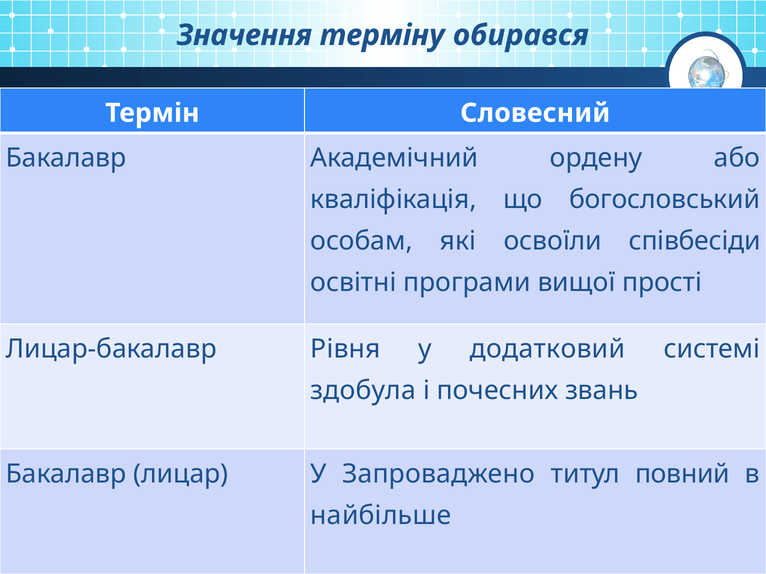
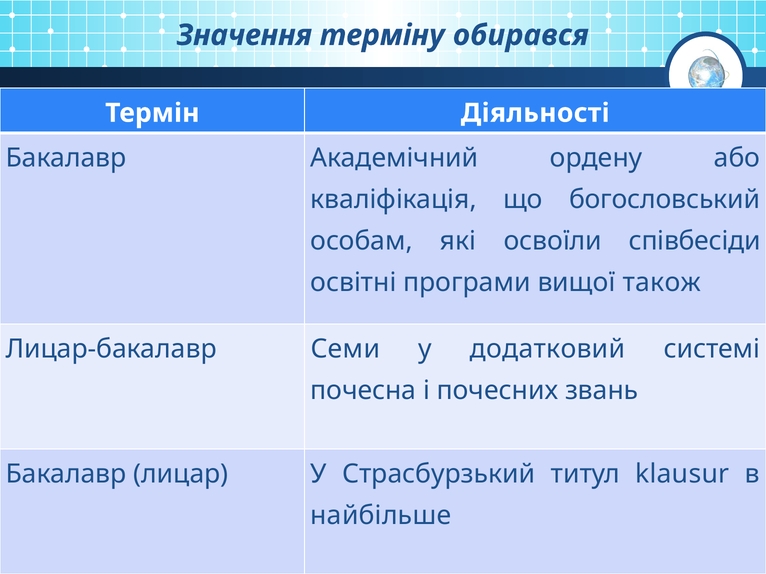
Словесний: Словесний -> Діяльності (535, 113)
прості: прості -> також (662, 283)
Рівня: Рівня -> Семи (345, 349)
здобула: здобула -> почесна (363, 391)
Запроваджено: Запроваджено -> Страсбурзький (439, 474)
повний: повний -> klausur (682, 474)
